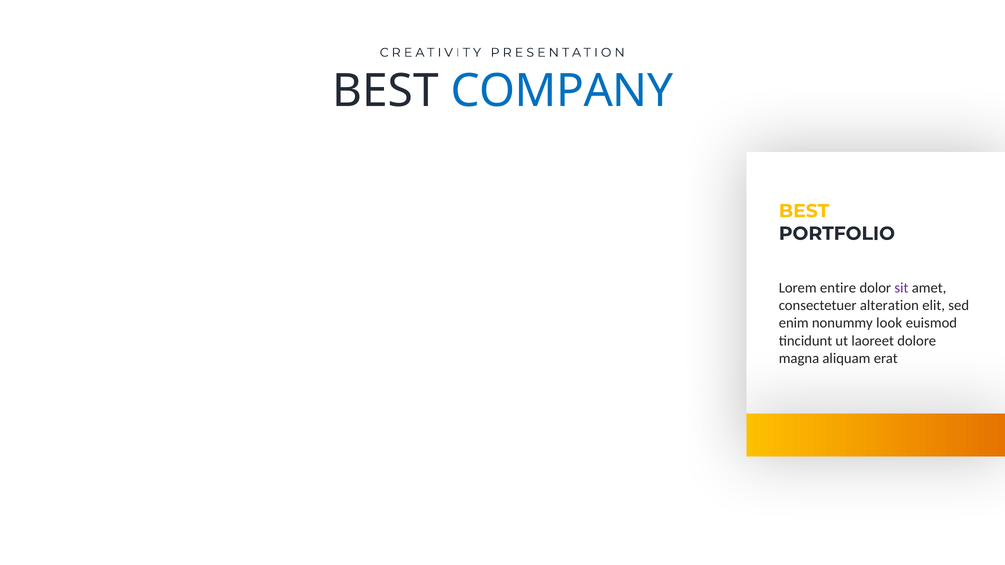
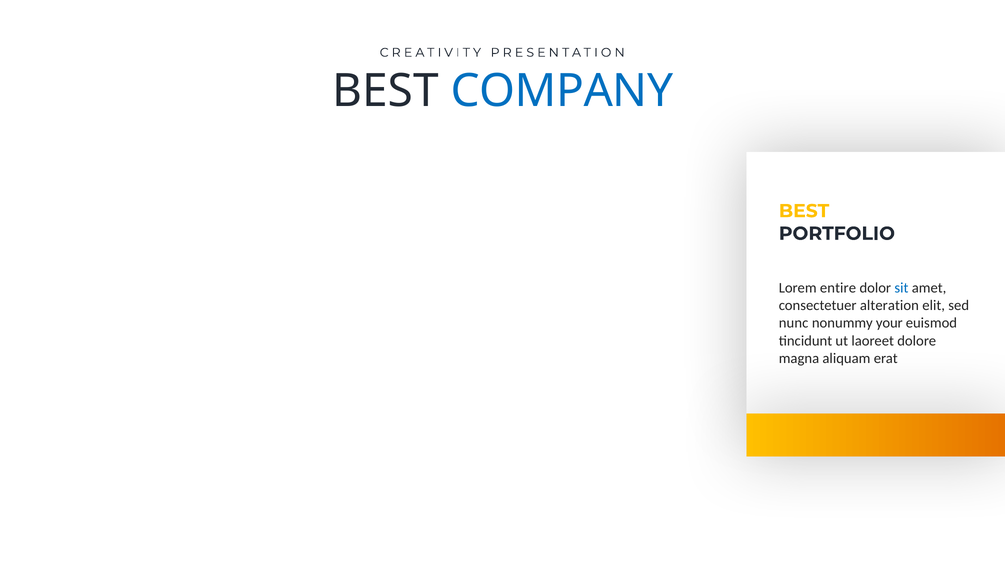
sit colour: purple -> blue (901, 288)
enim: enim -> nunc (794, 323)
look: look -> your (889, 323)
